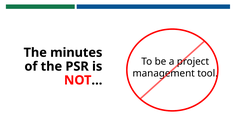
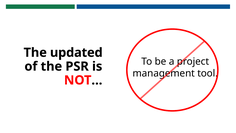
minutes: minutes -> updated (76, 52)
